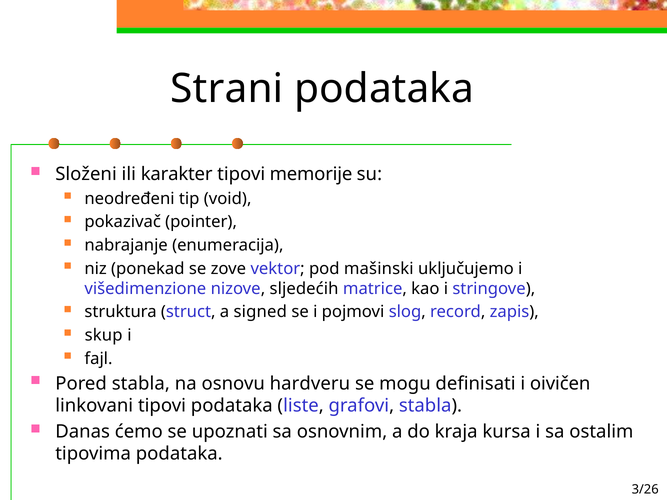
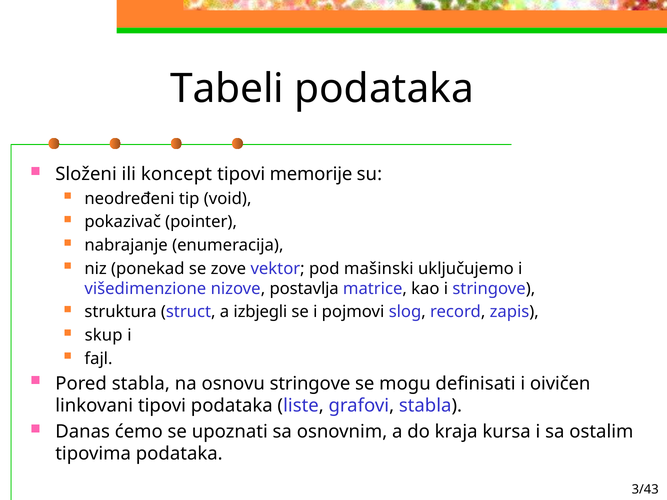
Strani: Strani -> Tabeli (227, 89)
karakter: karakter -> koncept (176, 174)
sljedećih: sljedećih -> postavlja (304, 289)
signed: signed -> izbjegli (260, 312)
osnovu hardveru: hardveru -> stringove (310, 384)
3/26: 3/26 -> 3/43 (645, 490)
